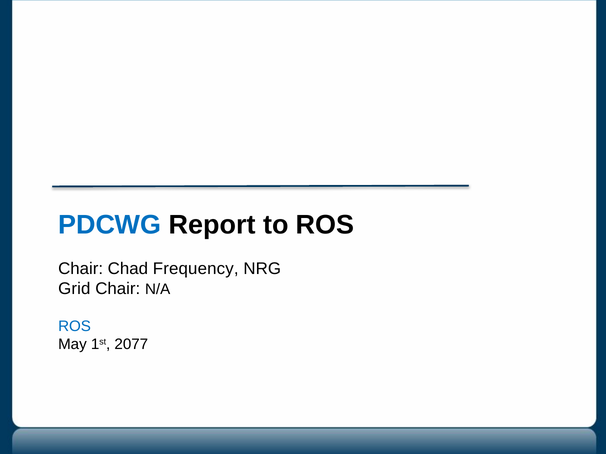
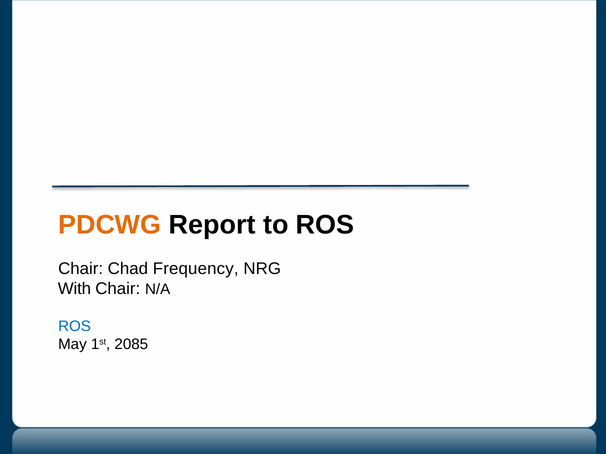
PDCWG colour: blue -> orange (110, 225)
Grid: Grid -> With (74, 289)
2077: 2077 -> 2085 (131, 345)
